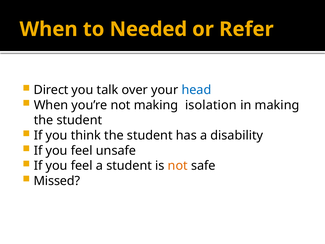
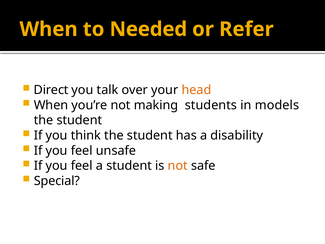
head colour: blue -> orange (196, 90)
isolation: isolation -> students (211, 105)
in making: making -> models (277, 105)
Missed: Missed -> Special (57, 181)
